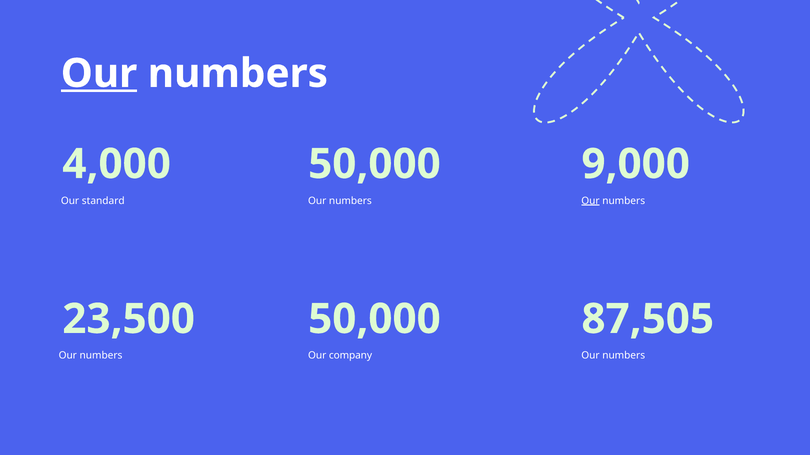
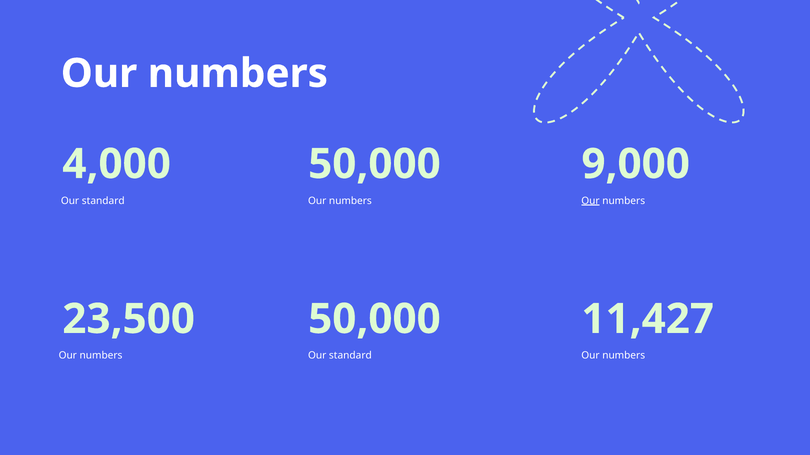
Our underline: present -> none (99, 74)
87,505: 87,505 -> 11,427 (648, 320)
company: company -> standard (350, 356)
